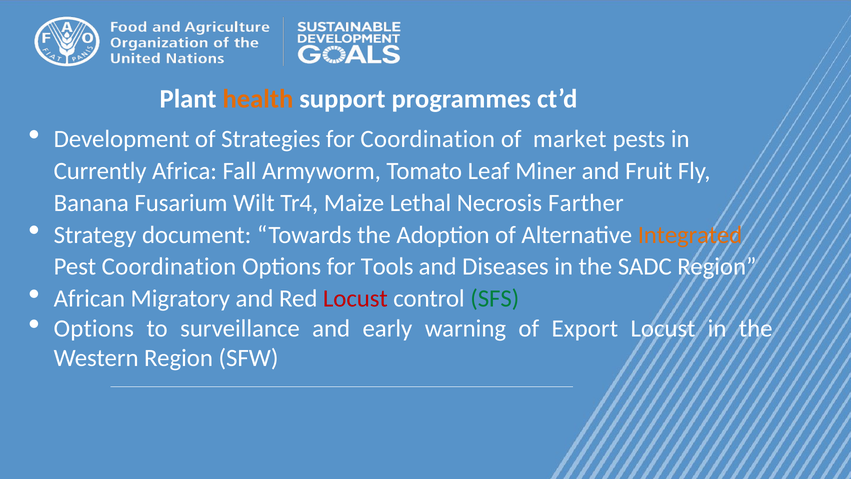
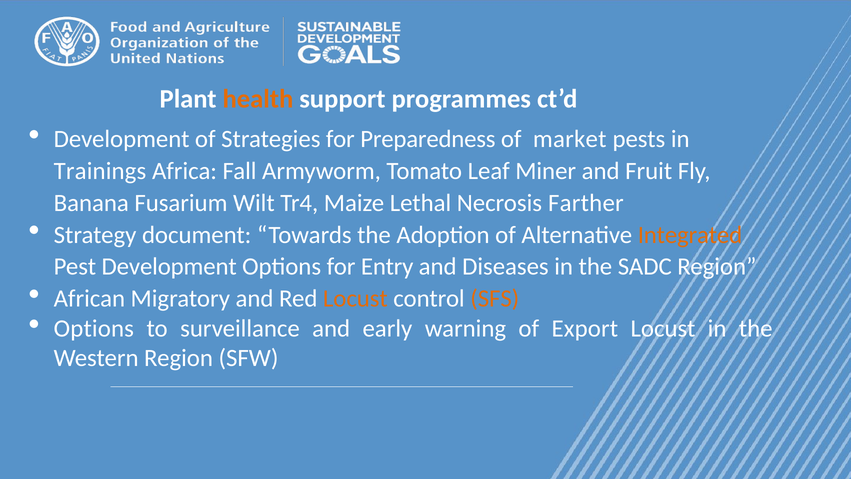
for Coordination: Coordination -> Preparedness (428, 139)
Currently: Currently -> Trainings (100, 171)
Pest Coordination: Coordination -> Development (169, 267)
Tools: Tools -> Entry (387, 267)
Locust colour: red -> orange (355, 298)
SFS colour: green -> orange (495, 298)
